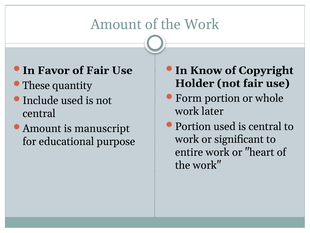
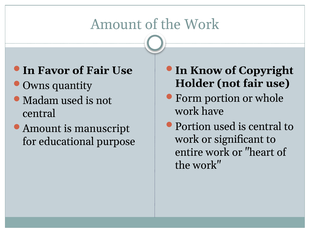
These: These -> Owns (36, 85)
Include: Include -> Madam (40, 100)
later: later -> have (213, 111)
